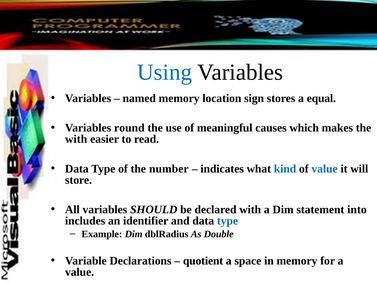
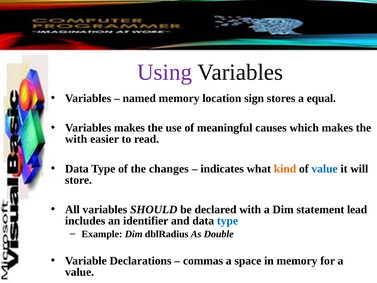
Using colour: blue -> purple (165, 72)
Variables round: round -> makes (129, 128)
number: number -> changes (169, 169)
kind colour: blue -> orange (285, 169)
into: into -> lead (357, 209)
quotient: quotient -> commas (203, 261)
